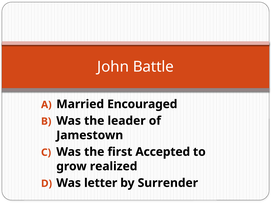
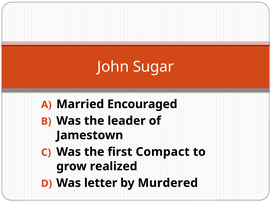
Battle: Battle -> Sugar (153, 67)
Accepted: Accepted -> Compact (163, 152)
Surrender: Surrender -> Murdered (168, 183)
